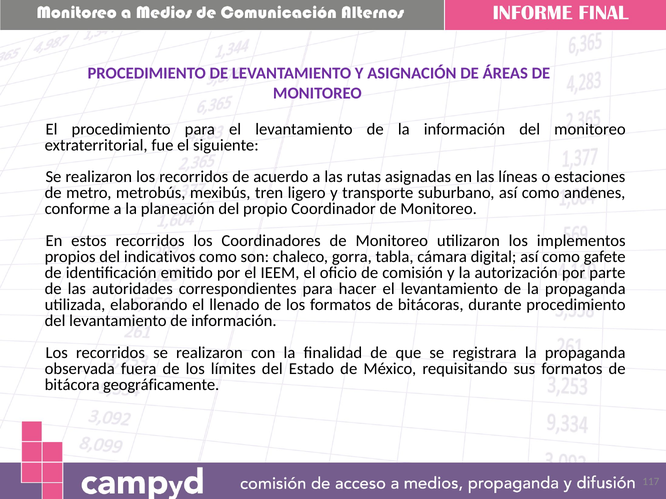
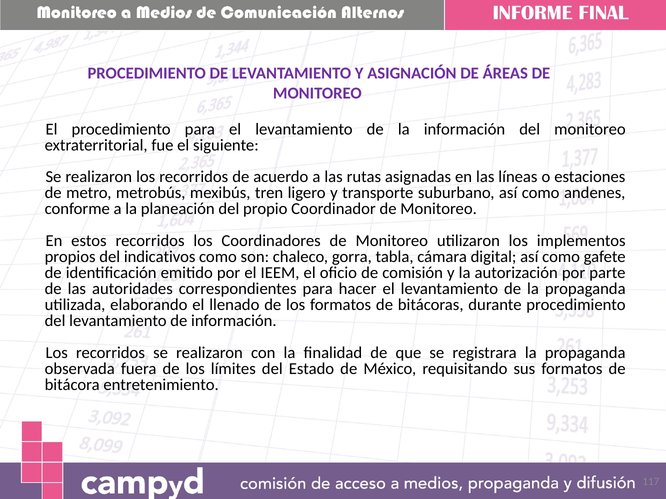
geográficamente: geográficamente -> entretenimiento (161, 385)
